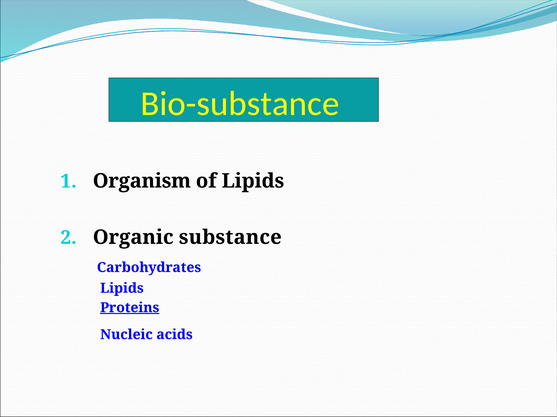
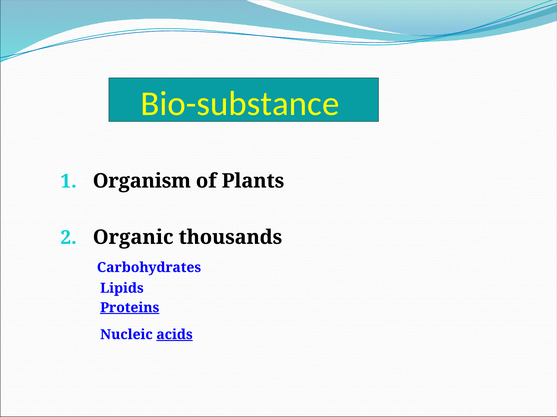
of Lipids: Lipids -> Plants (253, 181)
substance: substance -> thousands (230, 238)
acids underline: none -> present (174, 335)
